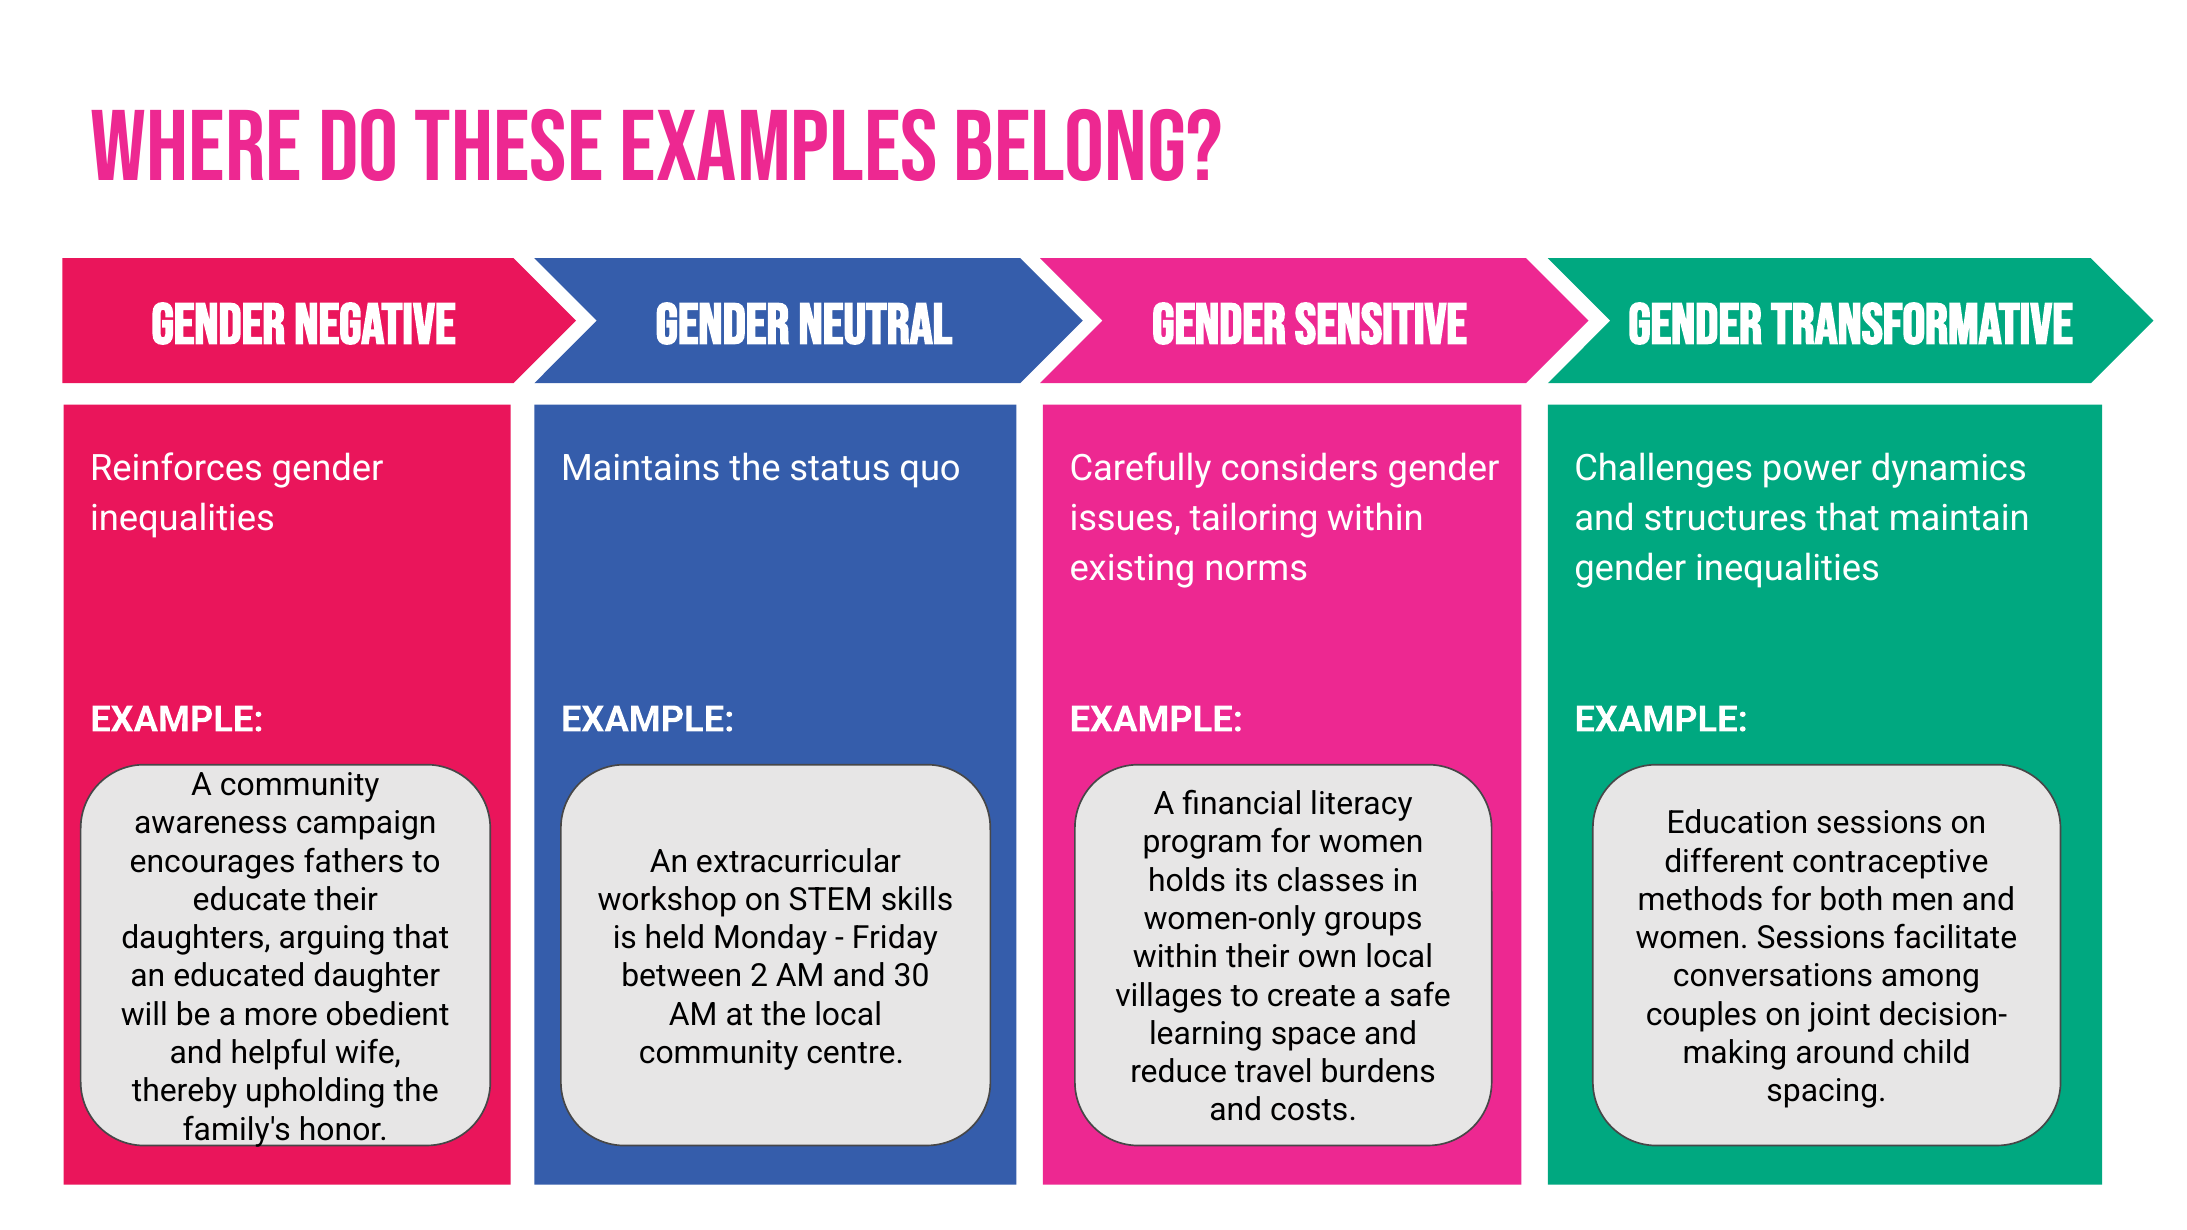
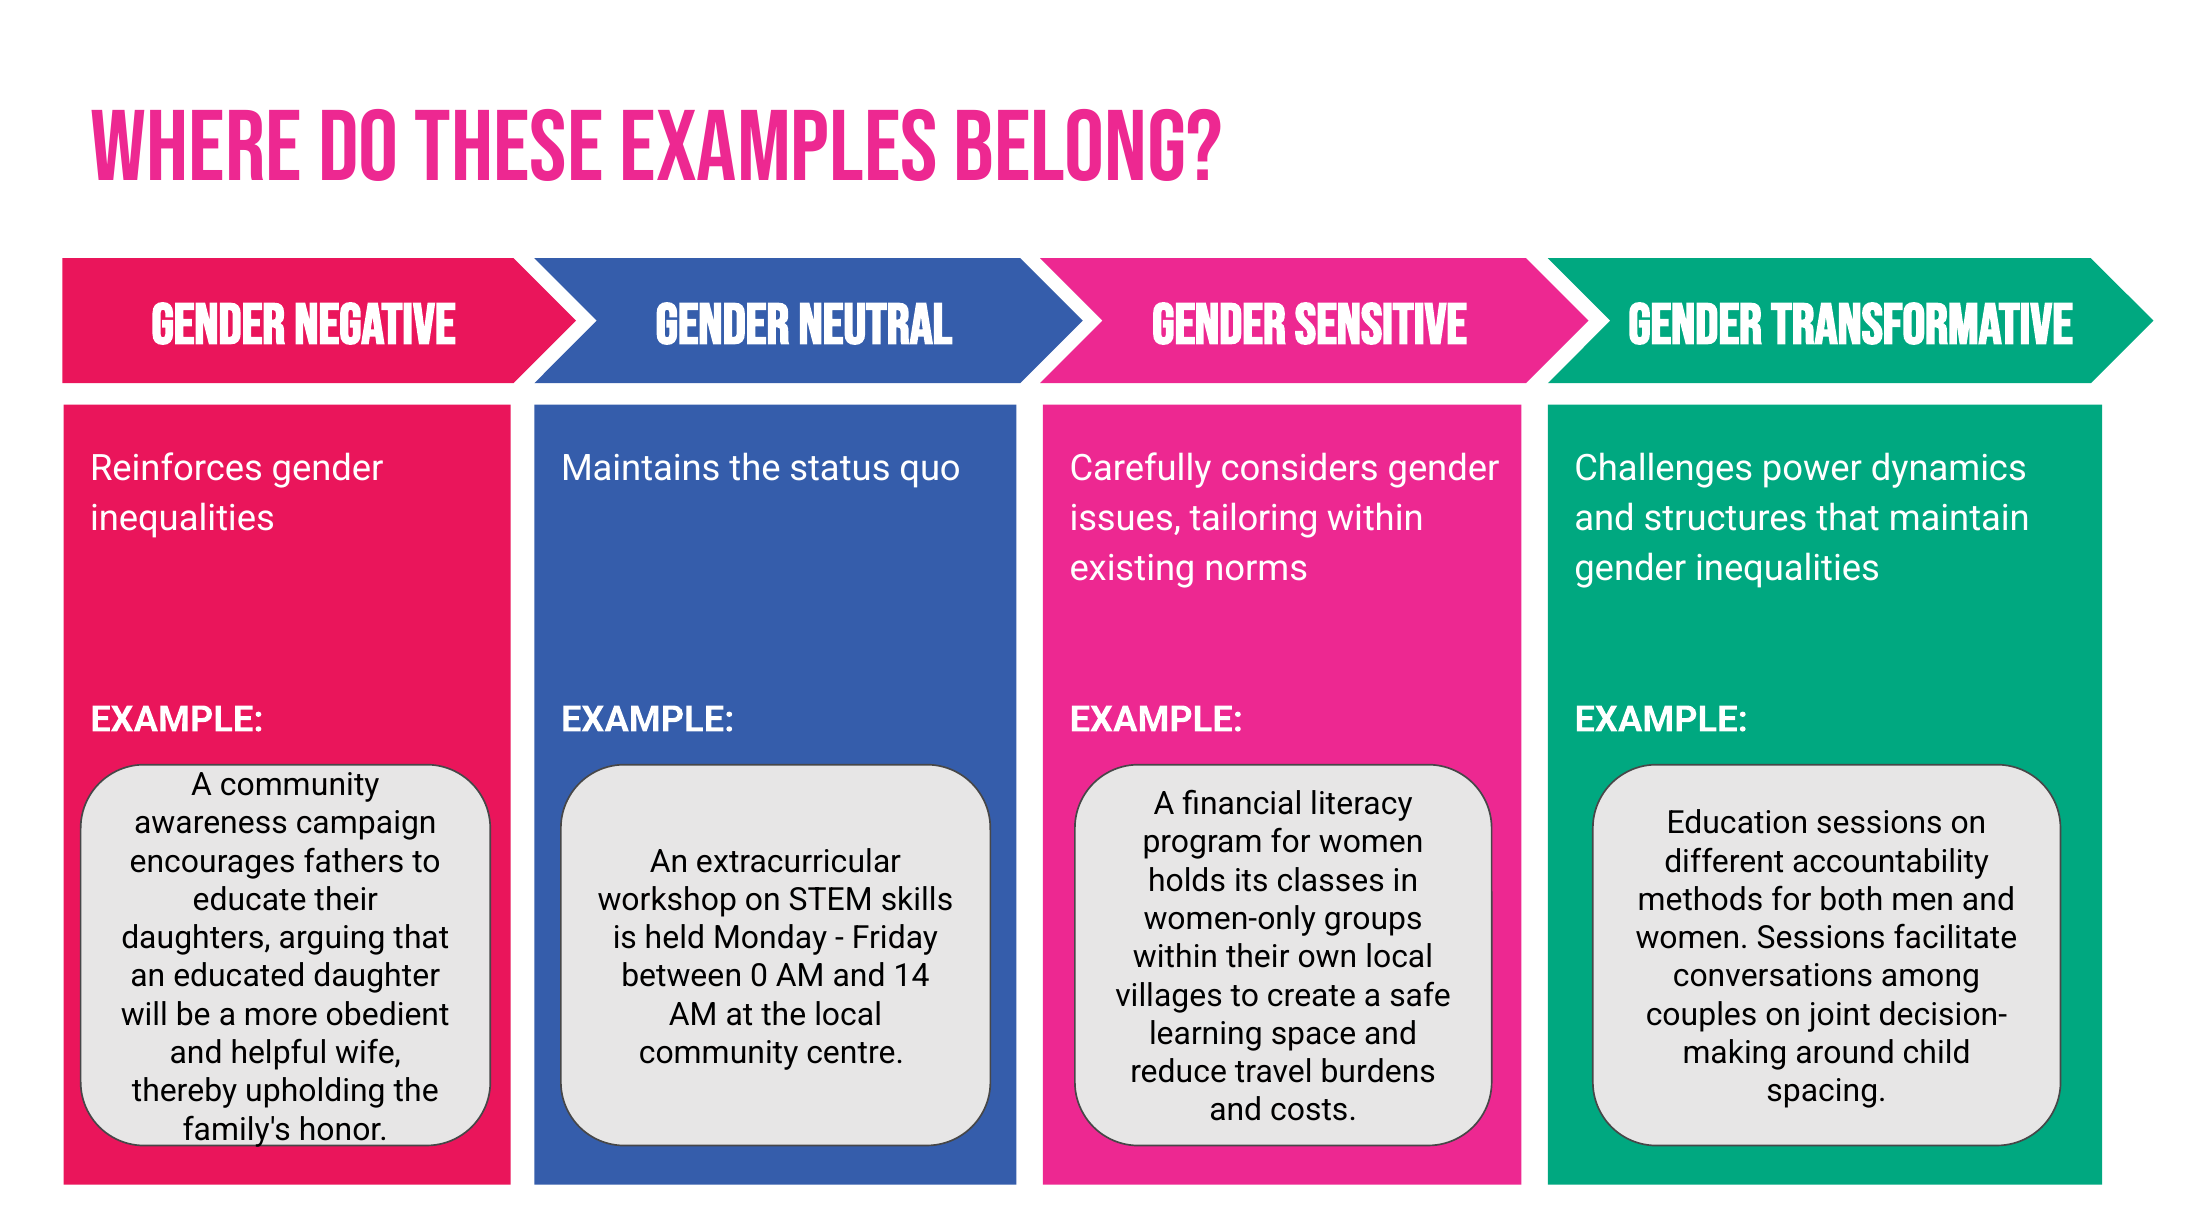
contraceptive: contraceptive -> accountability (1891, 862)
2: 2 -> 0 (759, 977)
30: 30 -> 14 (912, 977)
